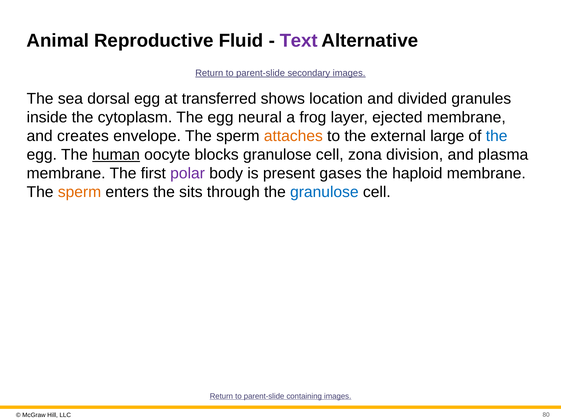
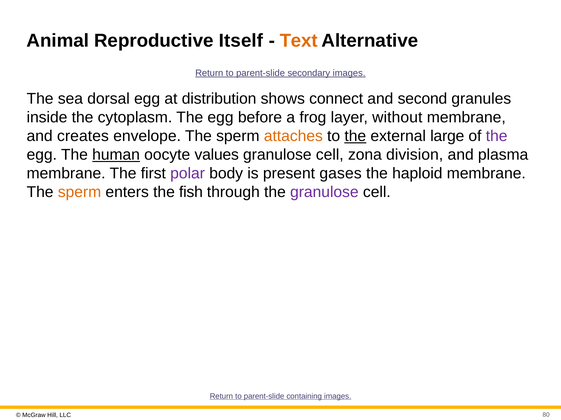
Fluid: Fluid -> Itself (241, 41)
Text colour: purple -> orange (299, 41)
transferred: transferred -> distribution (219, 99)
location: location -> connect (336, 99)
divided: divided -> second (422, 99)
neural: neural -> before (260, 118)
ejected: ejected -> without (397, 118)
the underline: none -> present (355, 136)
the colour: blue -> purple (497, 136)
blocks: blocks -> values (217, 155)
sits: sits -> fish (191, 193)
granulose colour: blue -> purple (324, 193)
